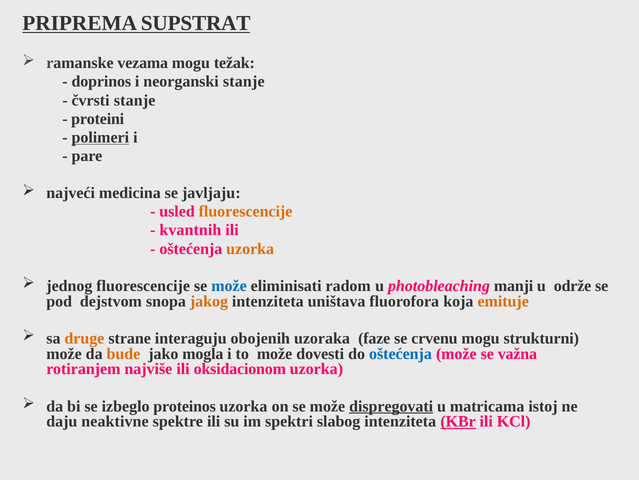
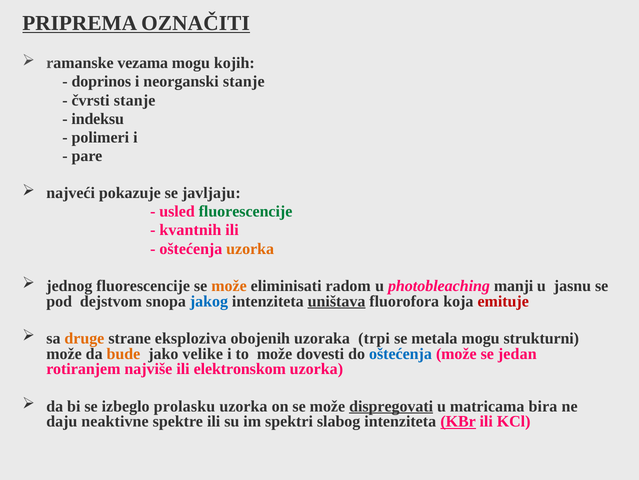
SUPSTRAT: SUPSTRAT -> OZNAČITI (196, 23)
težak: težak -> kojih (234, 63)
proteini: proteini -> indeksu (98, 119)
polimeri underline: present -> none (100, 137)
medicina: medicina -> pokazuje (130, 193)
fluorescencije colour: orange -> green (246, 211)
može colour: blue -> orange (229, 285)
održe: održe -> jasnu (572, 285)
jakog colour: orange -> blue (209, 301)
uništava underline: none -> present (337, 301)
emituje colour: orange -> red (503, 301)
interaguju: interaguju -> eksploziva (191, 338)
faze: faze -> trpi (374, 338)
crvenu: crvenu -> metala (434, 338)
mogla: mogla -> velike (203, 353)
važna: važna -> jedan (517, 353)
oksidacionom: oksidacionom -> elektronskom (240, 369)
proteinos: proteinos -> prolasku (184, 406)
istoj: istoj -> bira (543, 406)
